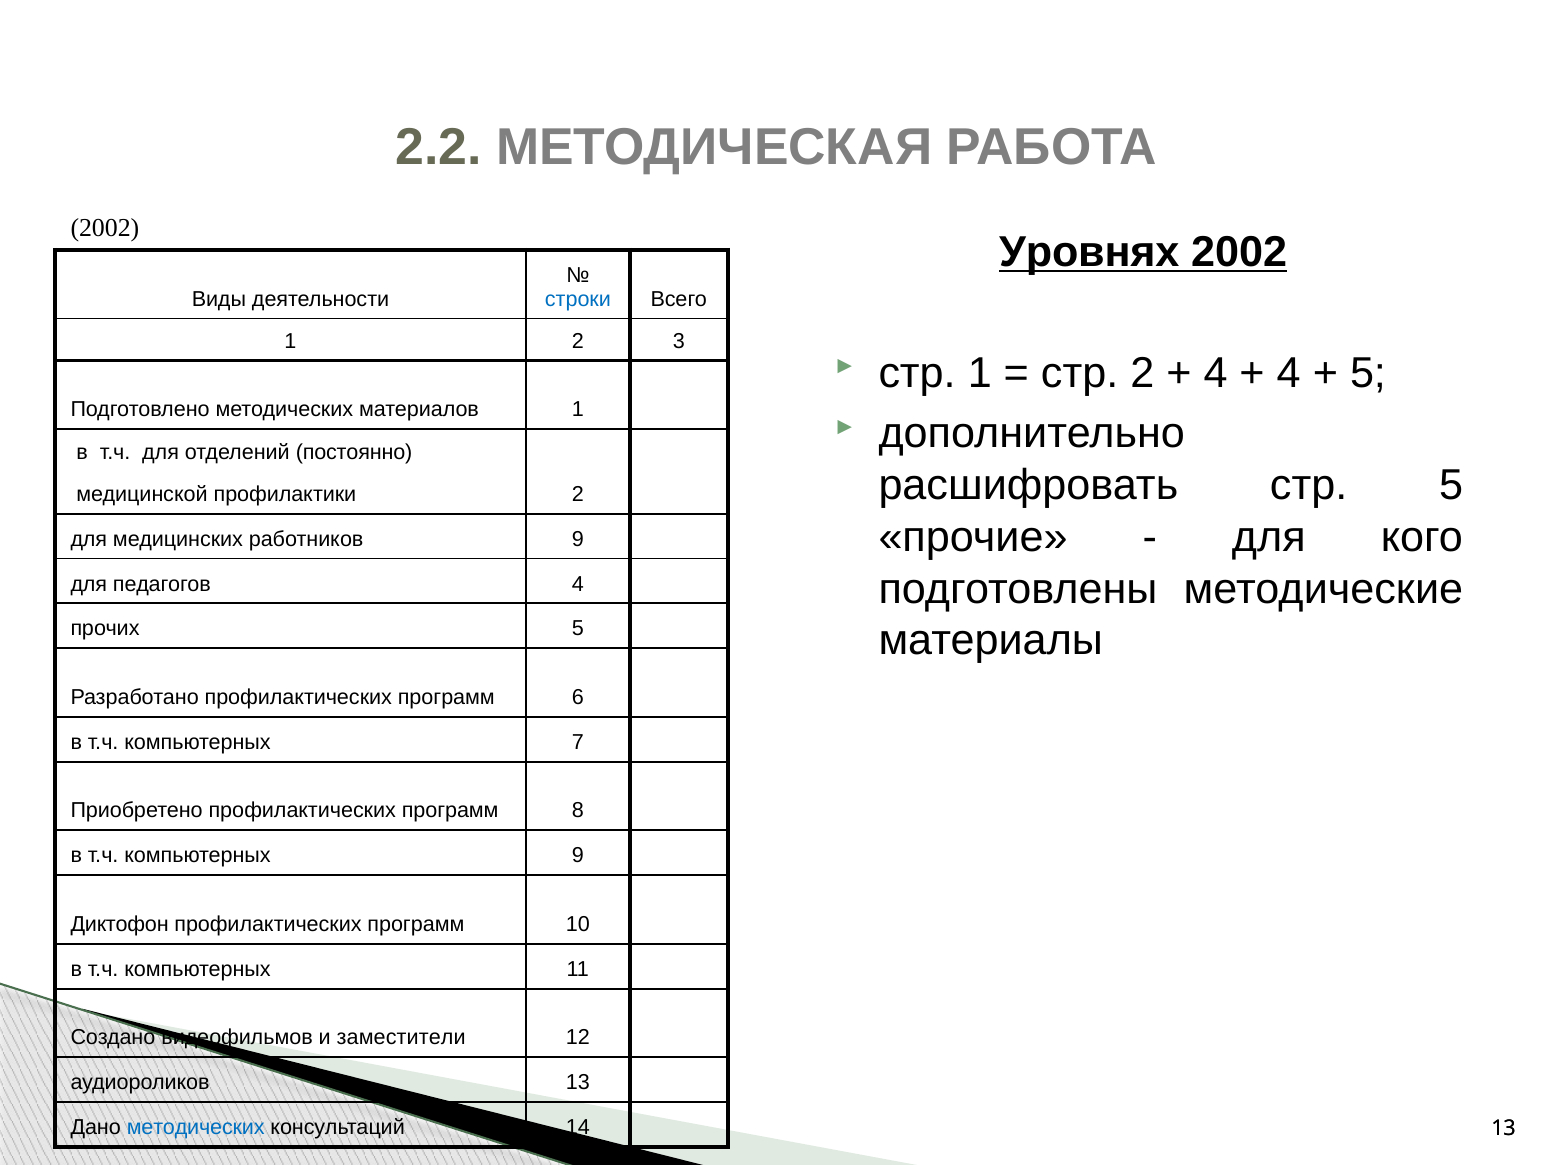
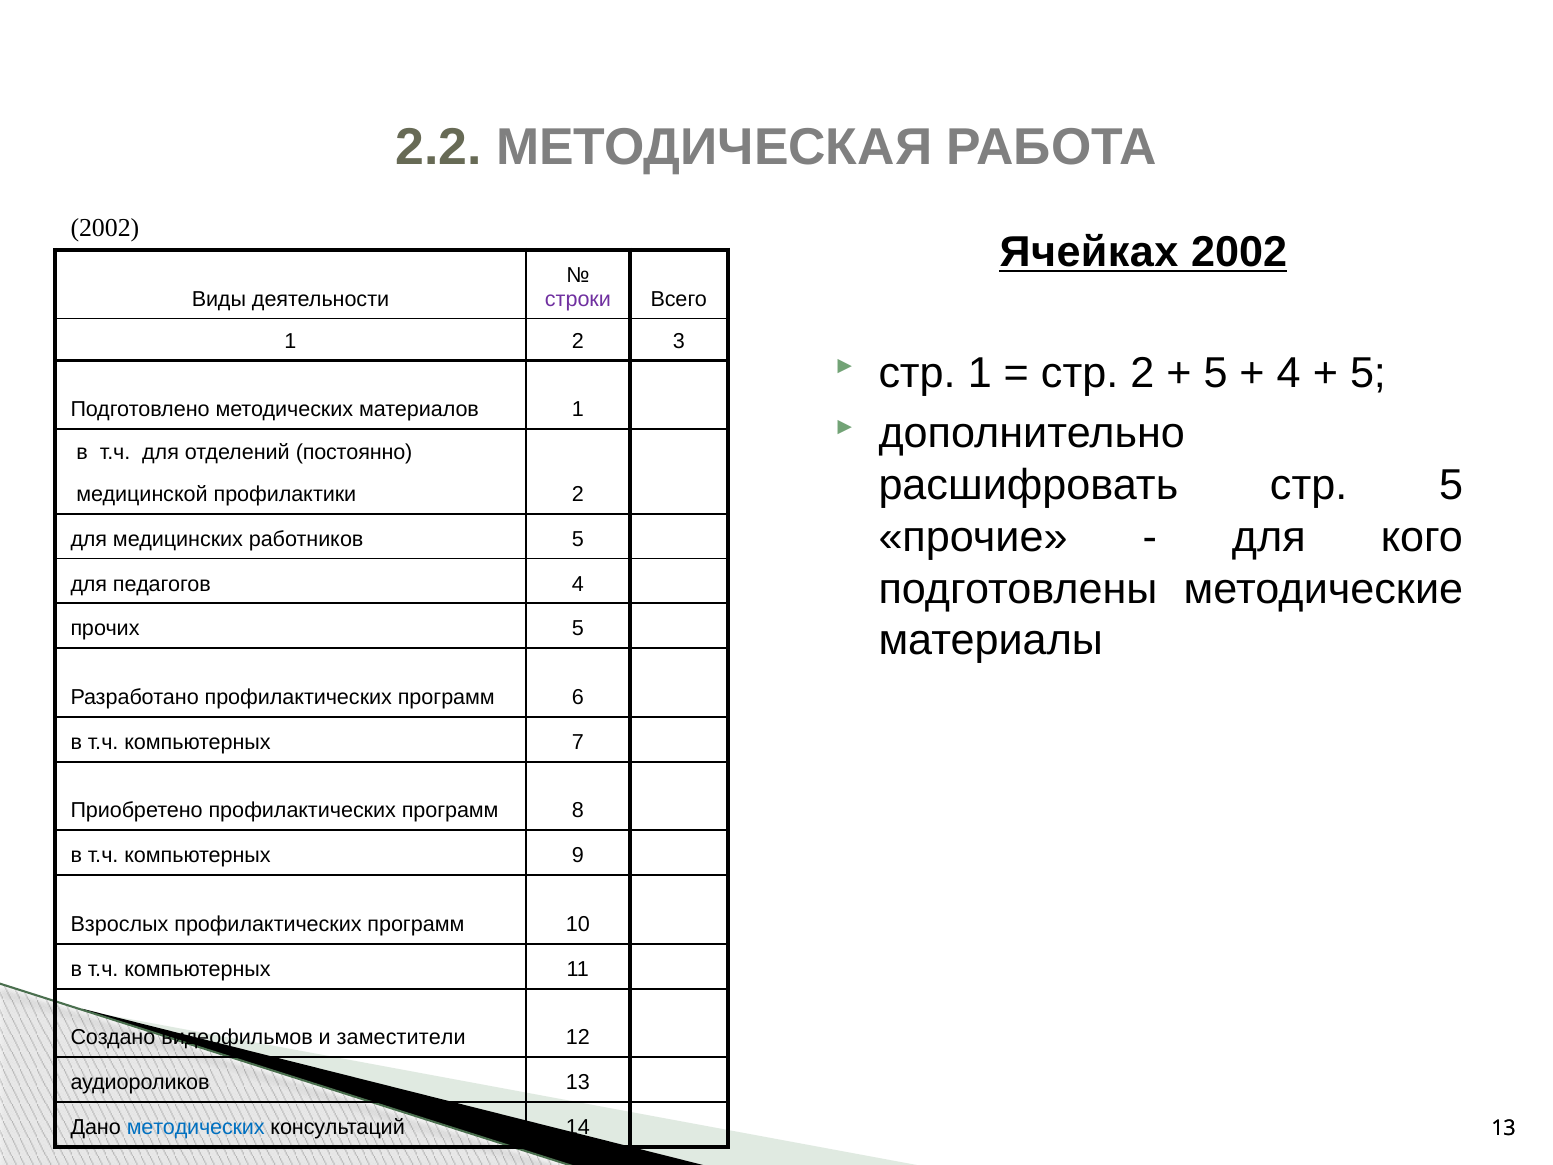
Уровнях: Уровнях -> Ячейках (1089, 252)
строки colour: blue -> purple (578, 299)
4: 4 -> 5 (1216, 373)
работников 9: 9 -> 5 (578, 539)
Диктофон: Диктофон -> Взрослых (120, 924)
